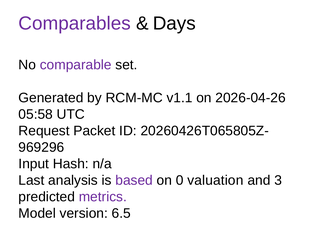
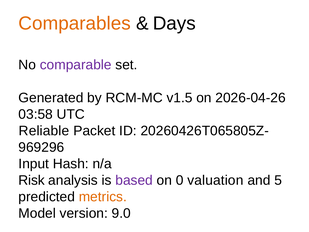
Comparables colour: purple -> orange (75, 23)
v1.1: v1.1 -> v1.5 (180, 98)
05:58: 05:58 -> 03:58 (36, 114)
Request: Request -> Reliable (44, 131)
Last: Last -> Risk (32, 180)
3: 3 -> 5 (278, 180)
metrics colour: purple -> orange (103, 197)
6.5: 6.5 -> 9.0 (121, 213)
